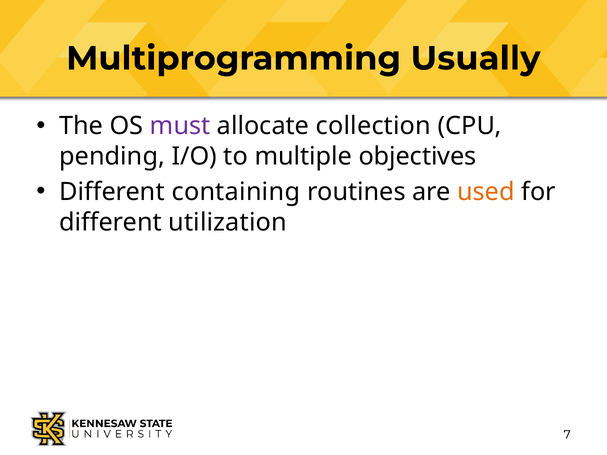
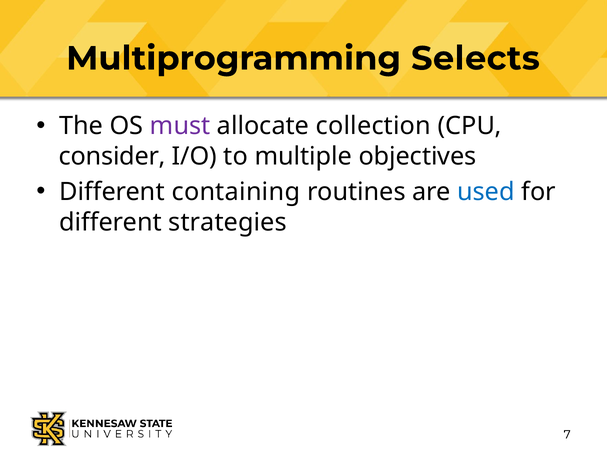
Usually: Usually -> Selects (475, 59)
pending: pending -> consider (112, 157)
used colour: orange -> blue (486, 192)
utilization: utilization -> strategies (228, 222)
